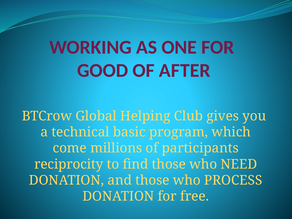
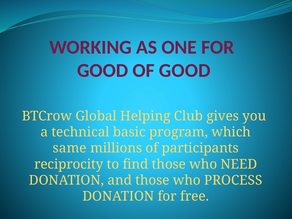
OF AFTER: AFTER -> GOOD (185, 71)
come: come -> same (70, 148)
